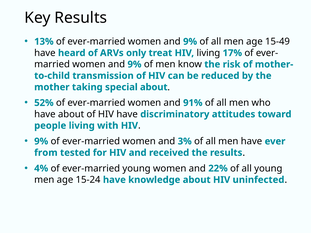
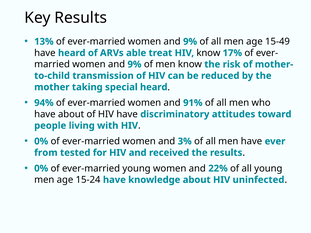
only: only -> able (136, 53)
HIV living: living -> know (208, 53)
special about: about -> heard (154, 87)
52%: 52% -> 94% (44, 103)
9%: 9% -> 0% (41, 141)
4%: 4% -> 0% (41, 169)
